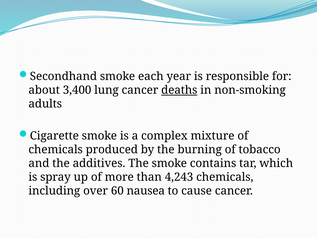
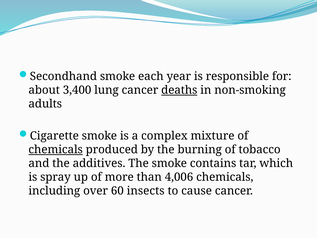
chemicals underline: none -> present (56, 150)
4,243: 4,243 -> 4,006 (179, 177)
nausea: nausea -> insects (146, 191)
